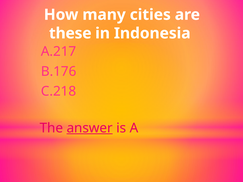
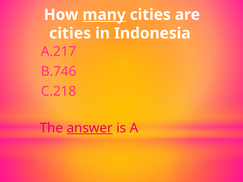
many underline: none -> present (104, 15)
these: these -> cities (70, 33)
B.176: B.176 -> B.746 (59, 72)
